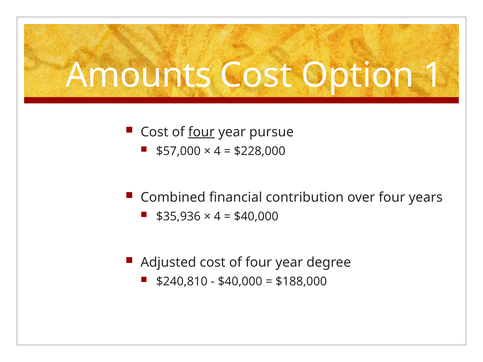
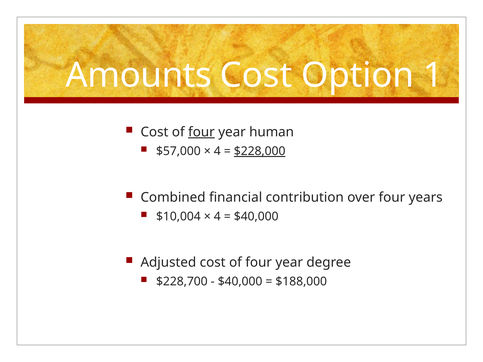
pursue: pursue -> human (272, 132)
$228,000 underline: none -> present (260, 151)
$35,936: $35,936 -> $10,004 (178, 217)
$240,810: $240,810 -> $228,700 (182, 282)
